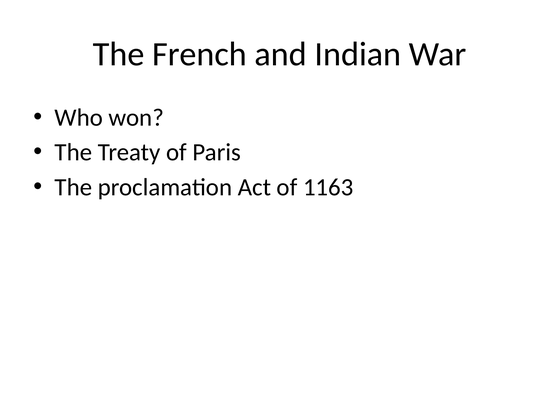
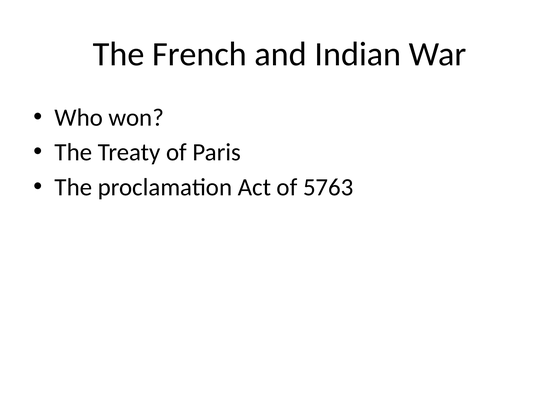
1163: 1163 -> 5763 (328, 187)
